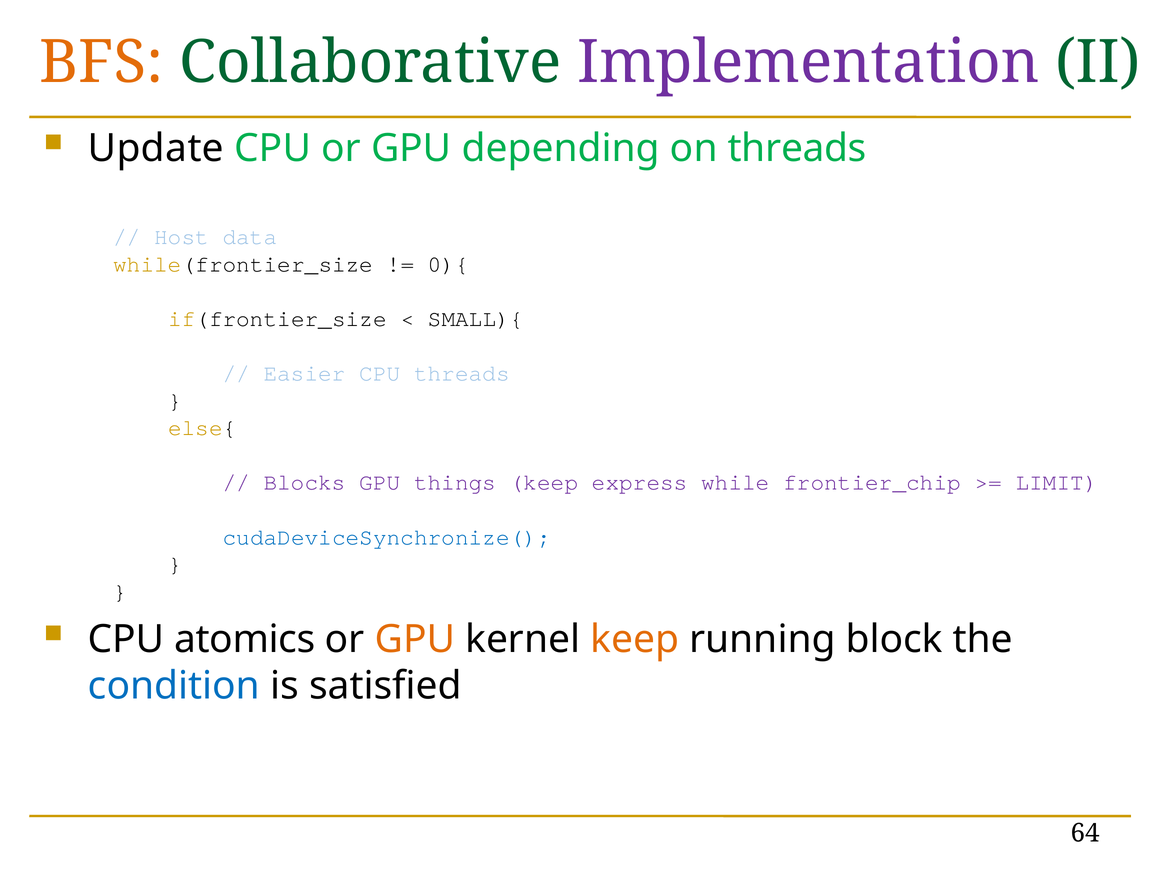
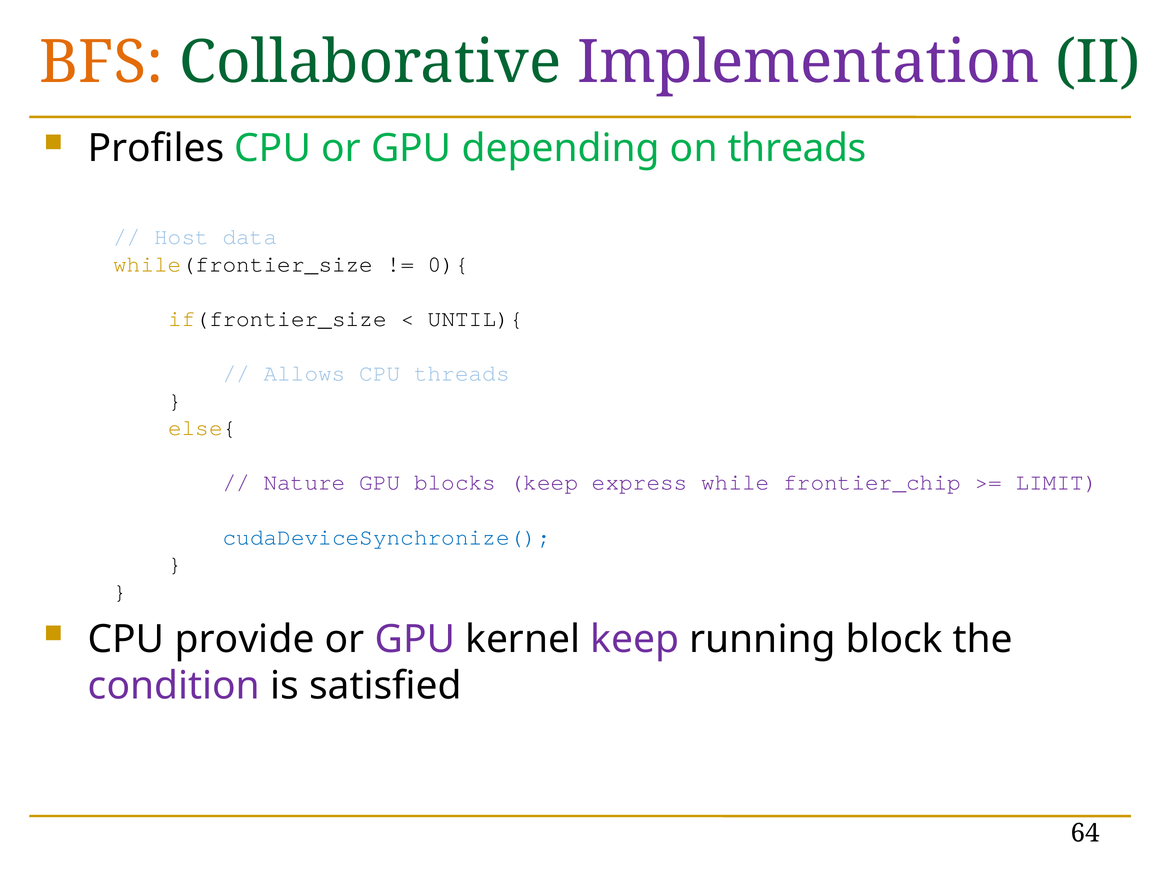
Update: Update -> Profiles (156, 148)
SMALL){: SMALL){ -> UNTIL){ (476, 319)
Easier: Easier -> Allows (305, 373)
Blocks: Blocks -> Nature (305, 483)
things: things -> blocks (455, 483)
atomics: atomics -> provide (245, 640)
GPU colour: orange -> purple (415, 640)
keep colour: orange -> purple (635, 640)
condition colour: blue -> purple (174, 686)
